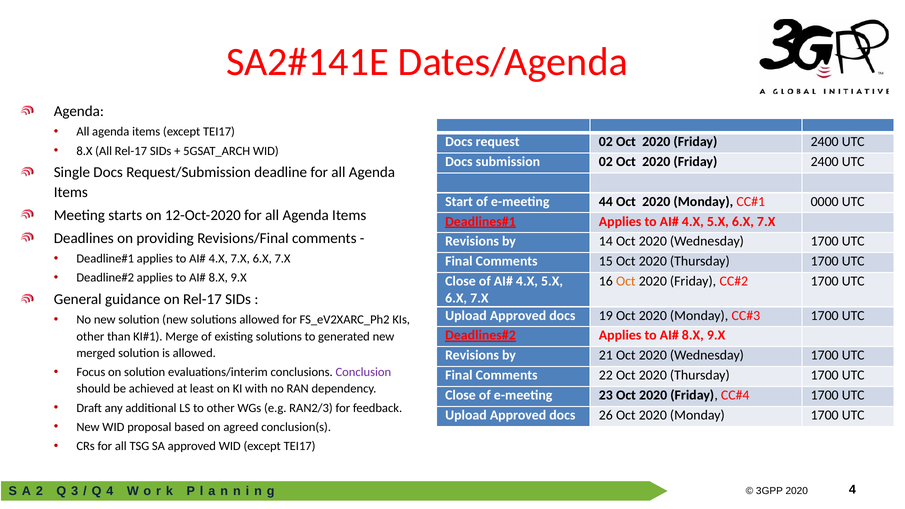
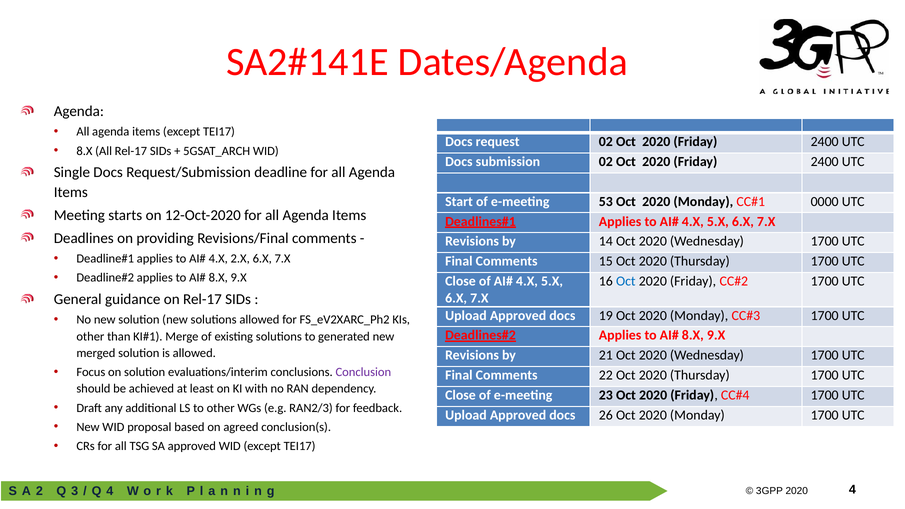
44: 44 -> 53 (606, 202)
4.X 7.X: 7.X -> 2.X (240, 259)
Oct colour: orange -> blue (626, 281)
